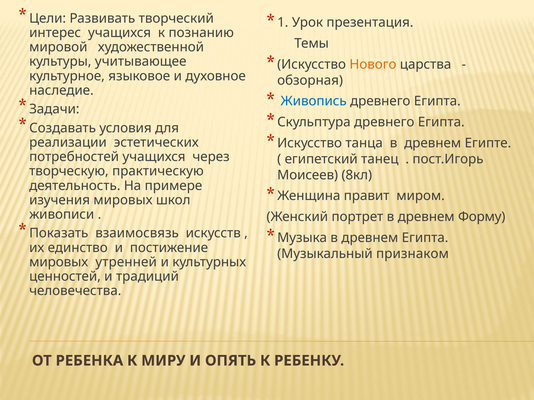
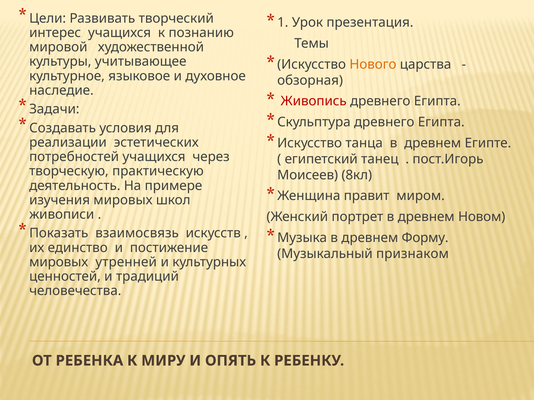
Живопись colour: blue -> red (314, 101)
Форму: Форму -> Новом (482, 217)
древнем Египта: Египта -> Форму (425, 238)
